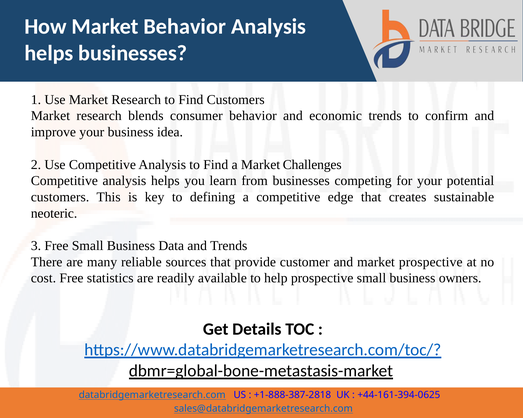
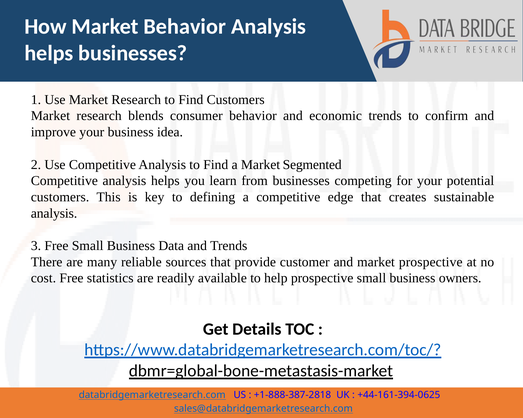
Challenges: Challenges -> Segmented (312, 165)
neoteric: neoteric -> analysis (54, 213)
